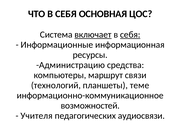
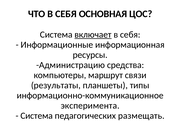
себя underline: present -> none (130, 35)
технологий: технологий -> результаты (56, 85)
теме: теме -> типы (140, 85)
возможностей: возможностей -> эксперимента (90, 106)
Учителя: Учителя -> Система (37, 116)
аудиосвязи: аудиосвязи -> размещать (141, 116)
